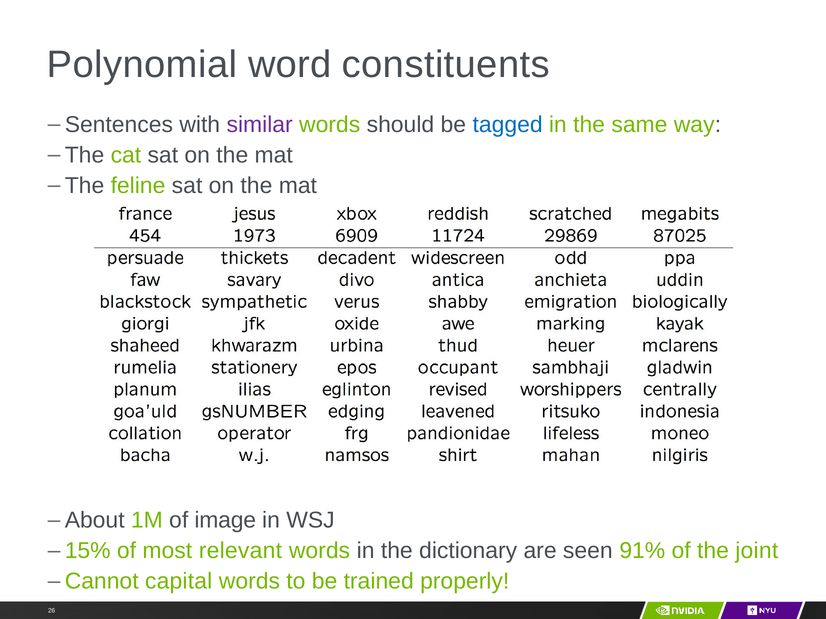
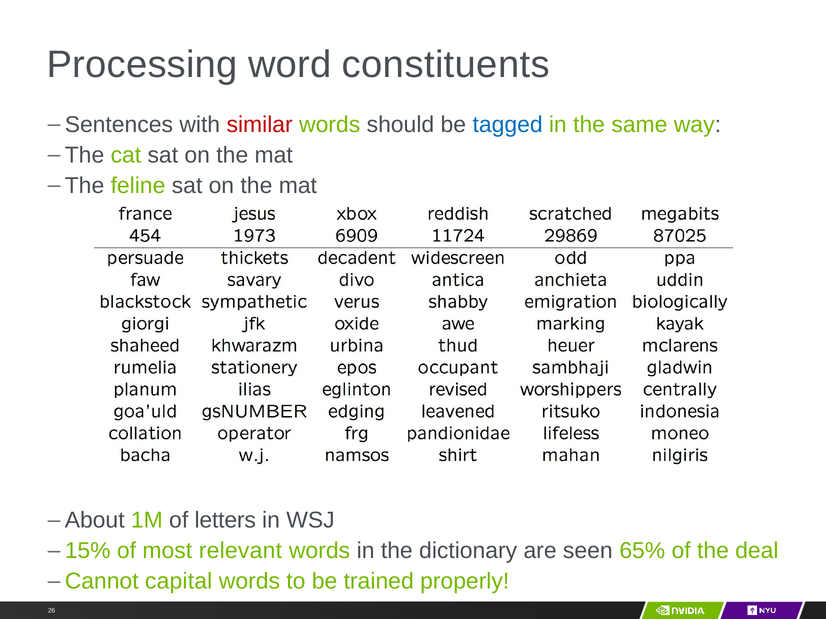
Polynomial: Polynomial -> Processing (142, 64)
similar colour: purple -> red (260, 125)
image: image -> letters (225, 521)
91%: 91% -> 65% (642, 551)
joint: joint -> deal (757, 551)
